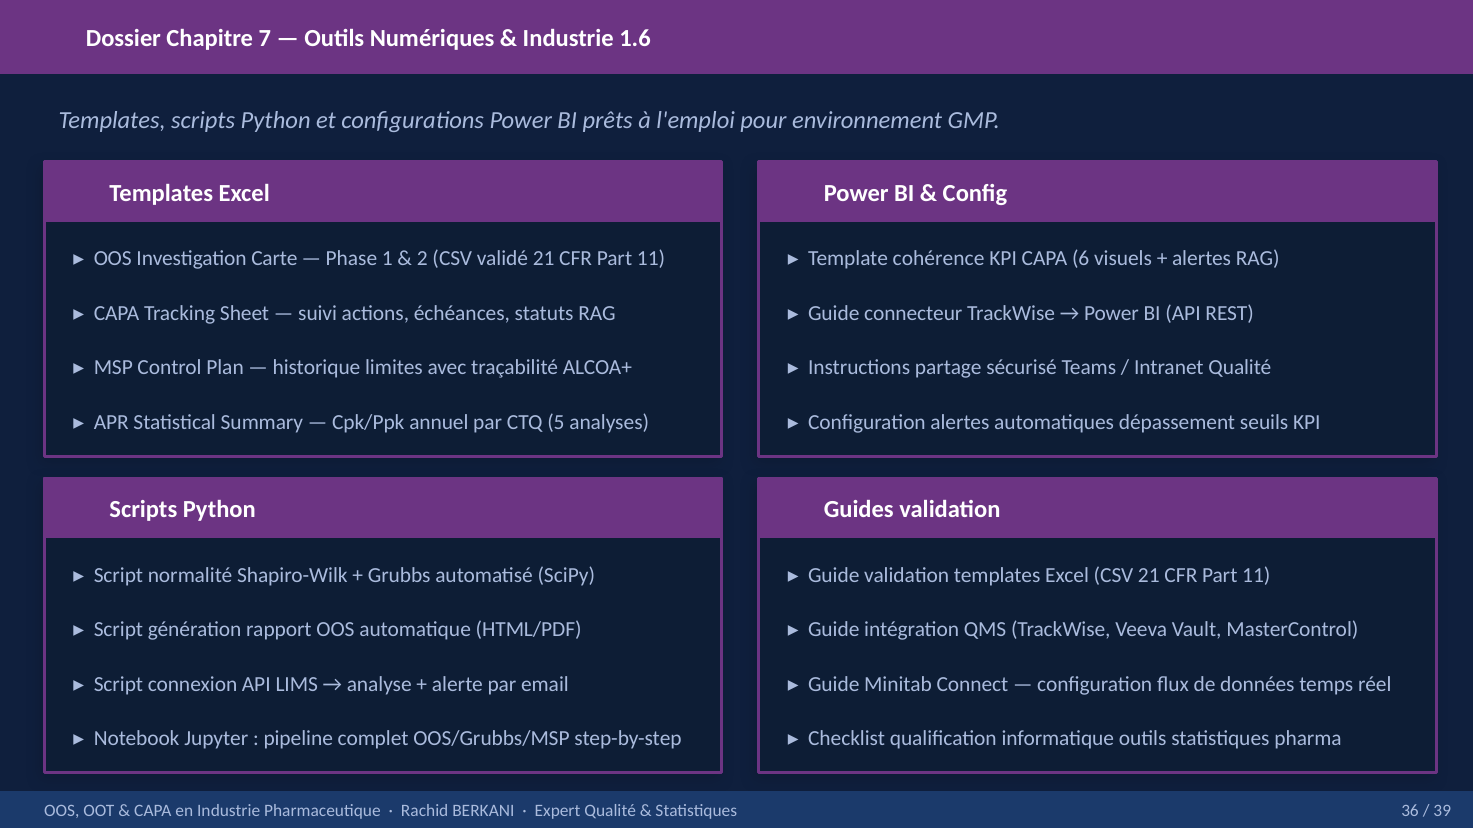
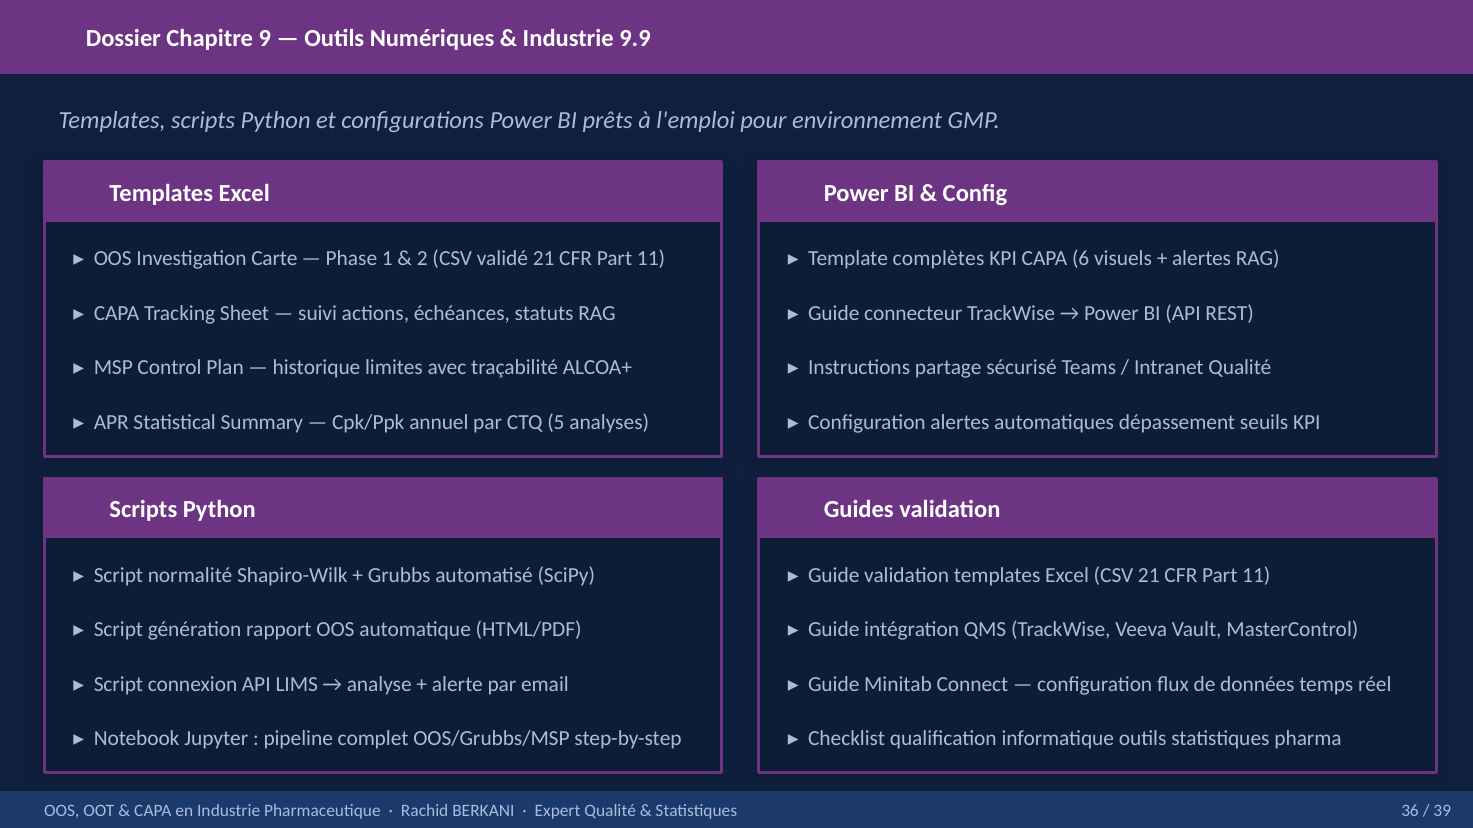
7: 7 -> 9 (265, 38)
1.6: 1.6 -> 9.9 (635, 38)
cohérence: cohérence -> complètes (939, 259)
